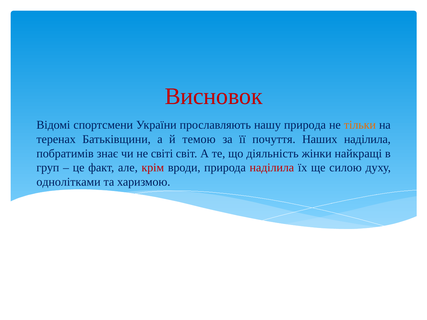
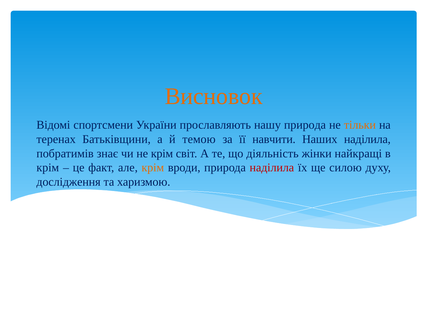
Висновок colour: red -> orange (214, 96)
почуття: почуття -> навчити (274, 139)
не світі: світі -> крім (162, 154)
груп: груп -> крім (48, 168)
крім colour: red -> orange (153, 168)
однолітками: однолітками -> дослідження (69, 182)
